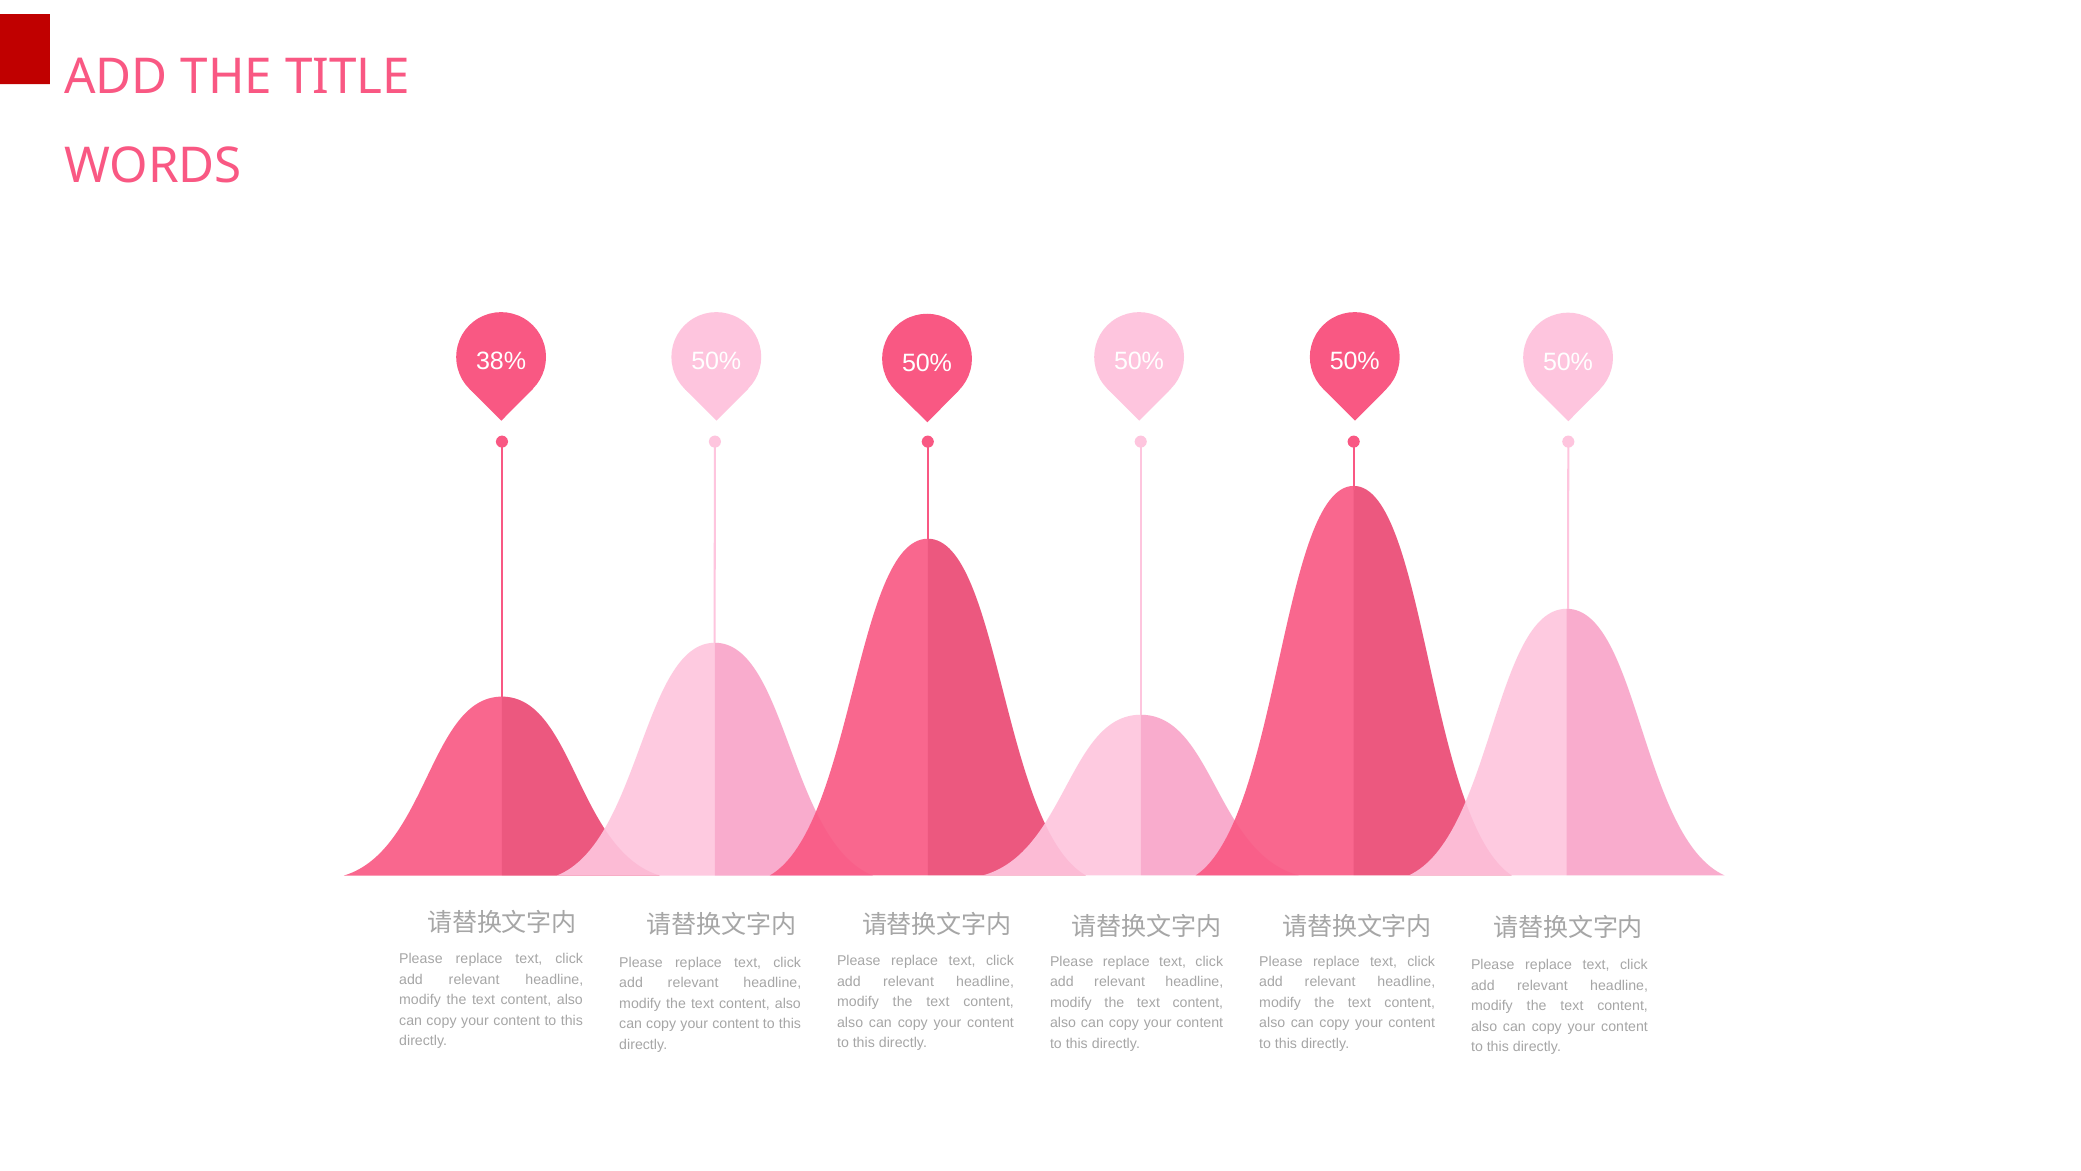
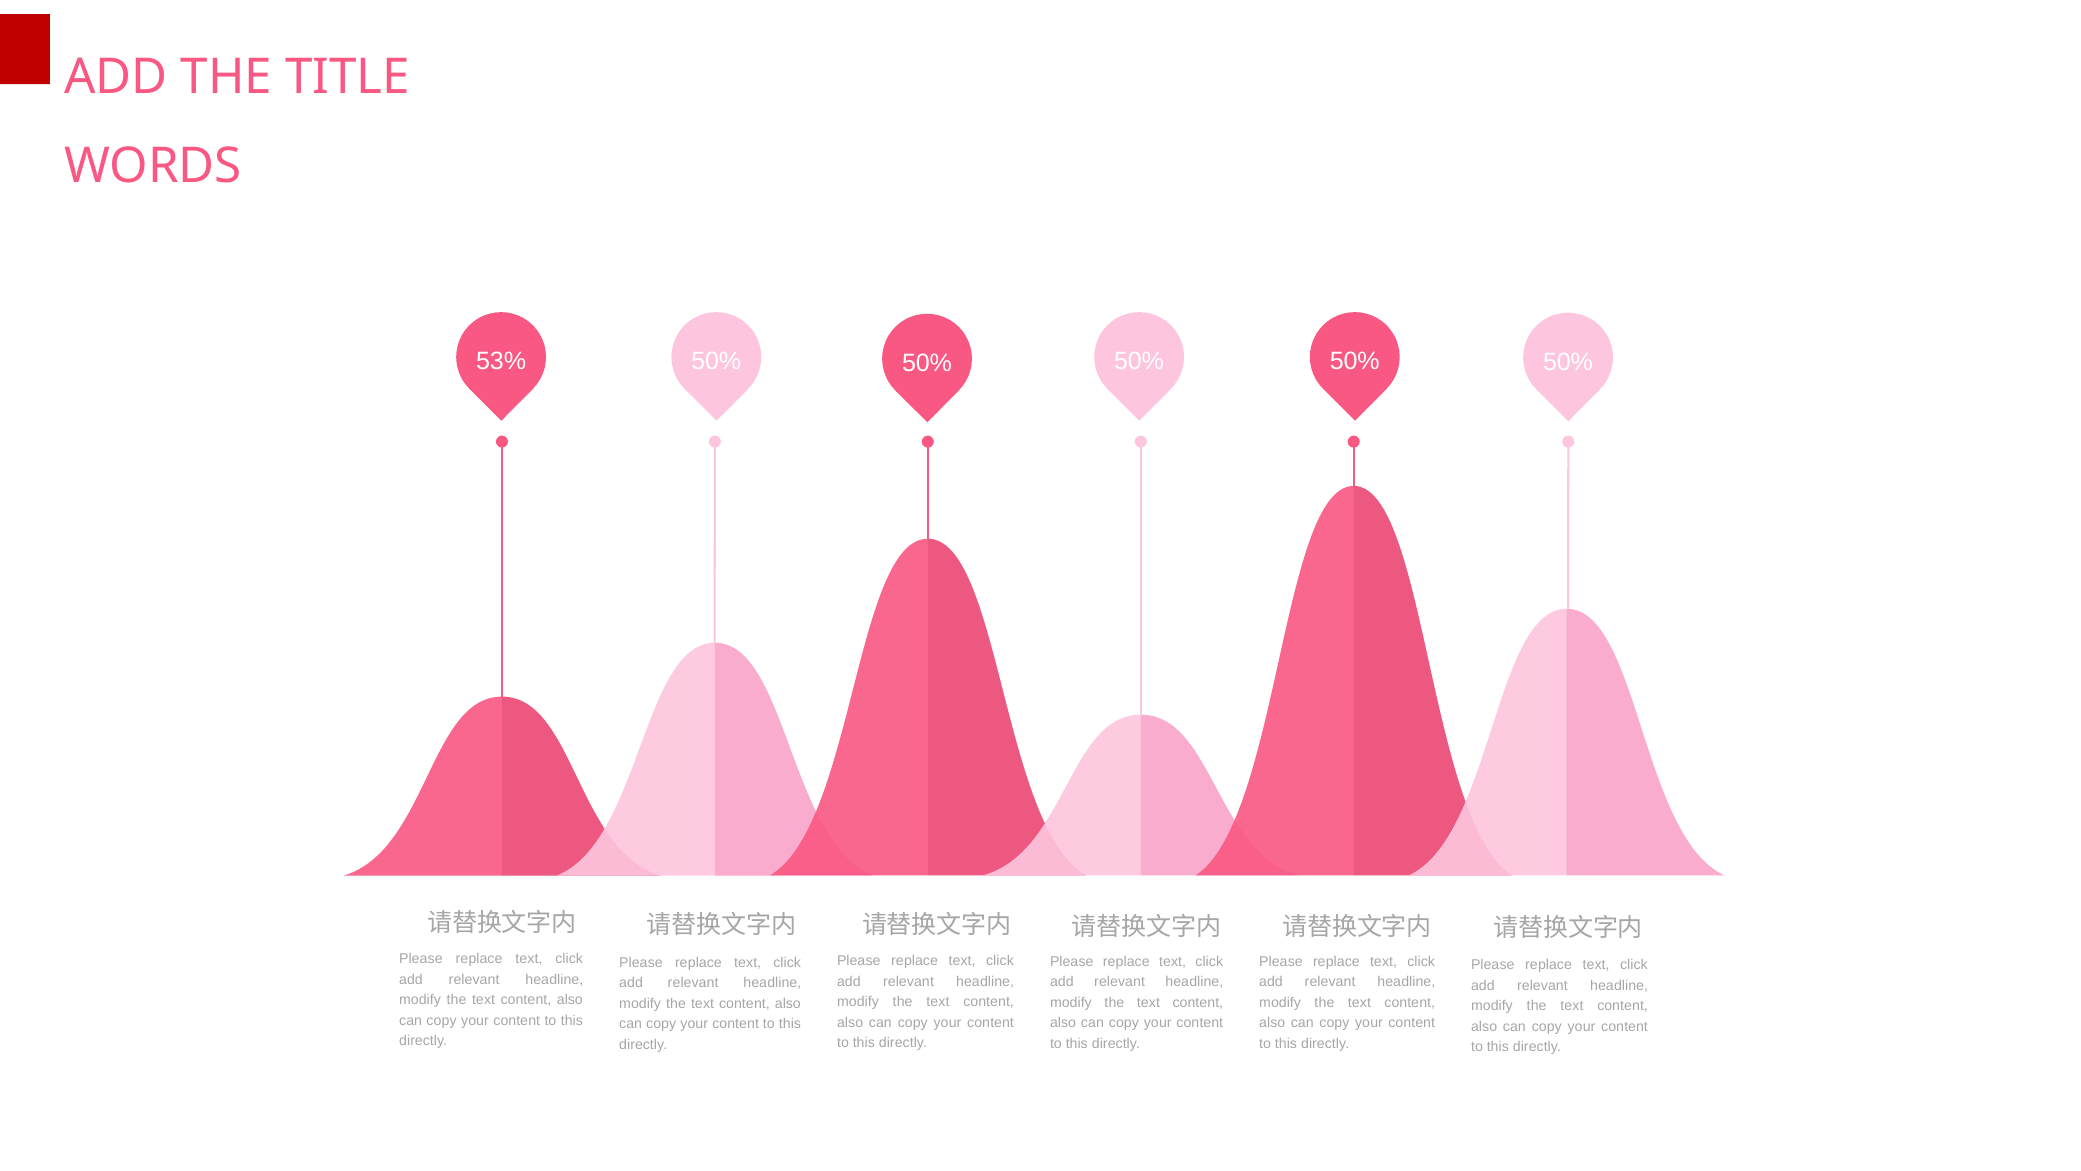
38%: 38% -> 53% (501, 362)
